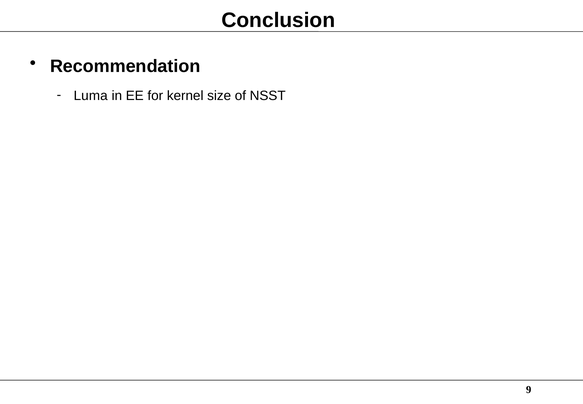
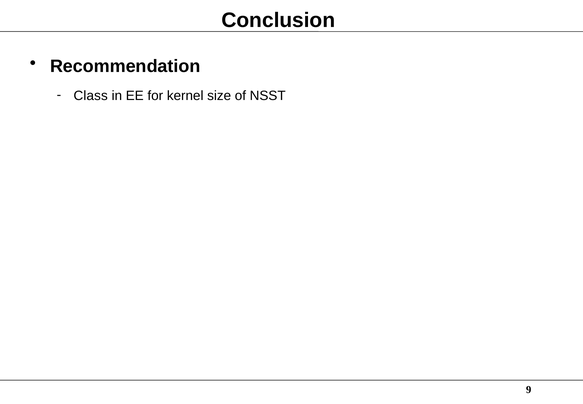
Luma: Luma -> Class (91, 95)
